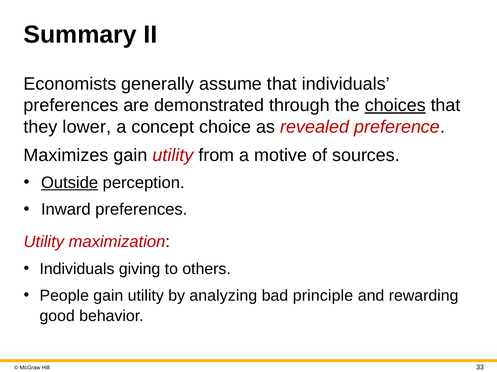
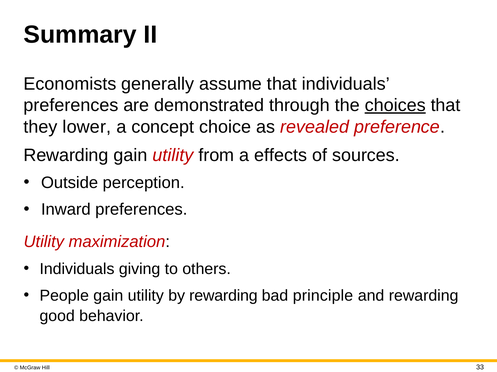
Maximizes: Maximizes -> Rewarding (66, 156)
motive: motive -> effects (281, 156)
Outside underline: present -> none (70, 183)
by analyzing: analyzing -> rewarding (223, 296)
